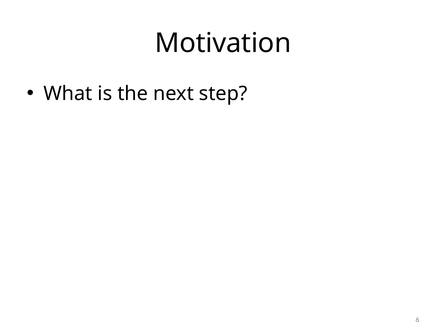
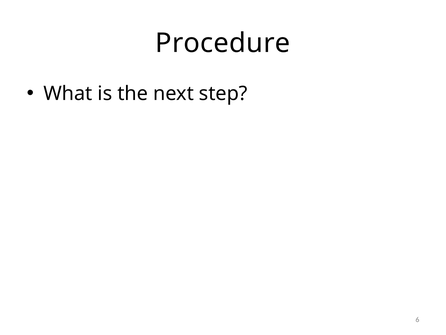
Motivation: Motivation -> Procedure (223, 43)
